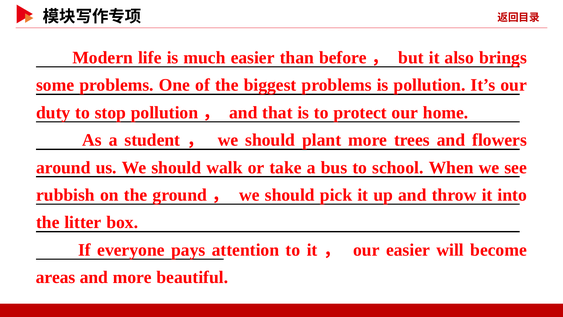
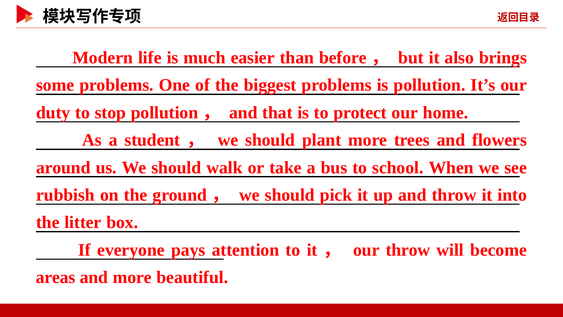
our easier: easier -> throw (408, 250)
